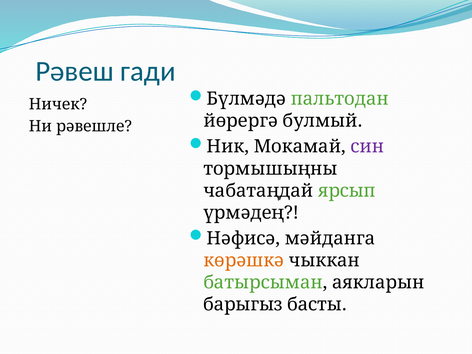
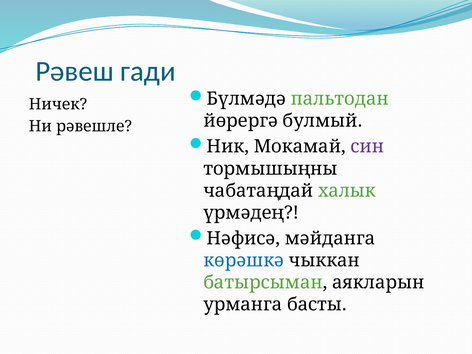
ярсып: ярсып -> халык (347, 191)
көрәшкә colour: orange -> blue (244, 260)
барыгыз: барыгыз -> урманга (243, 305)
